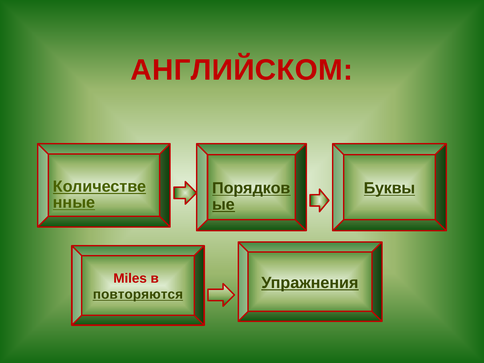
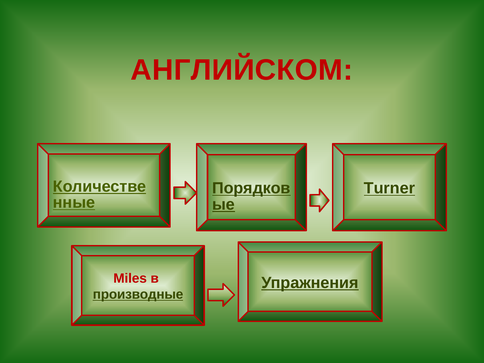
Буквы: Буквы -> Turner (389, 188)
повторяются: повторяются -> производные (138, 294)
